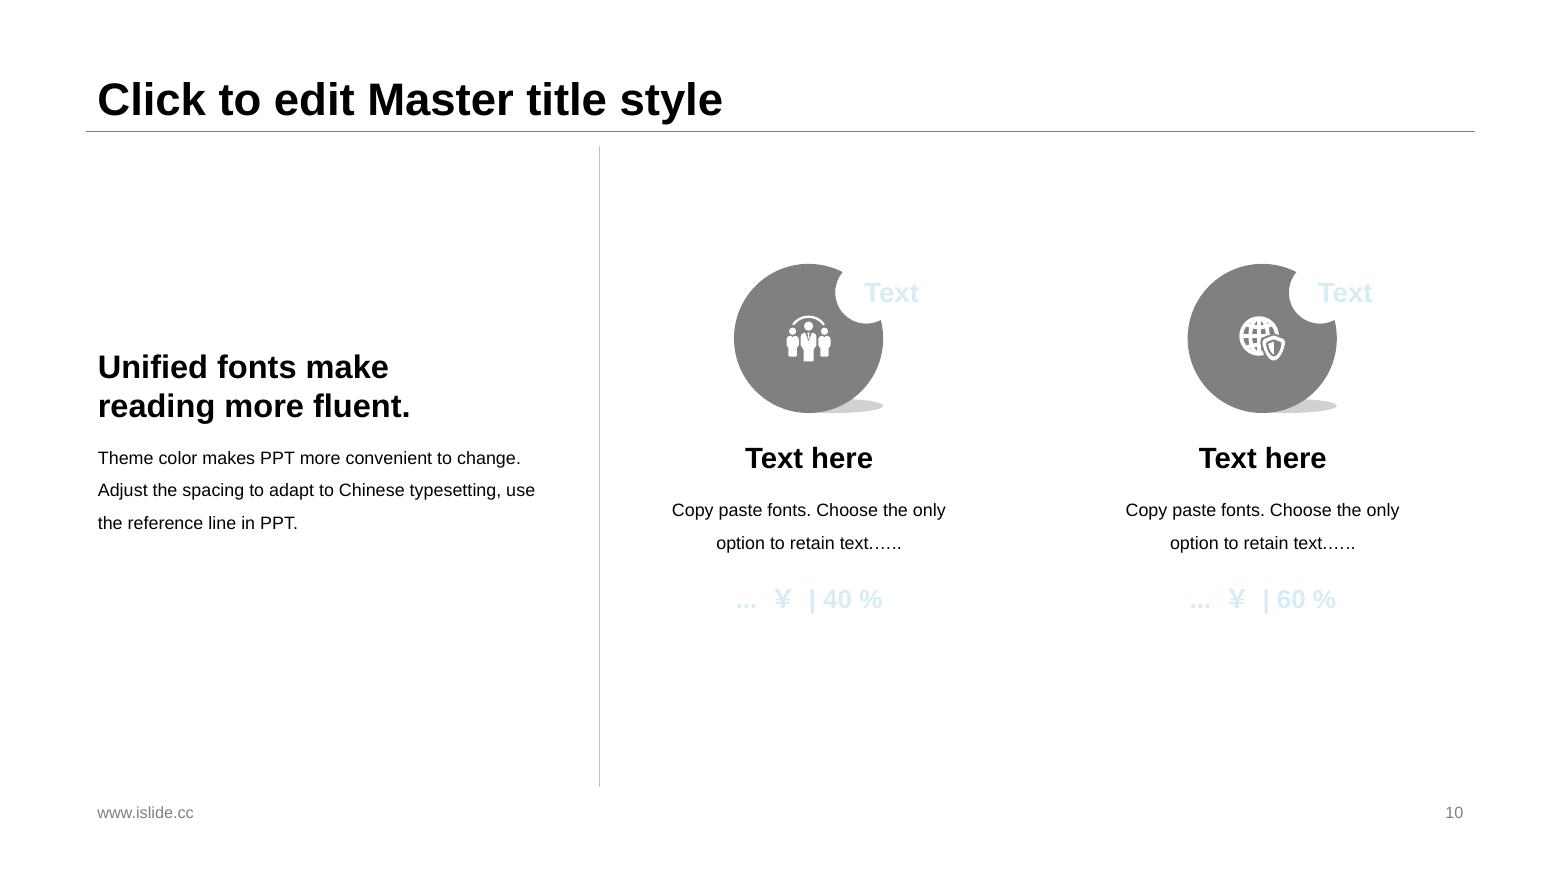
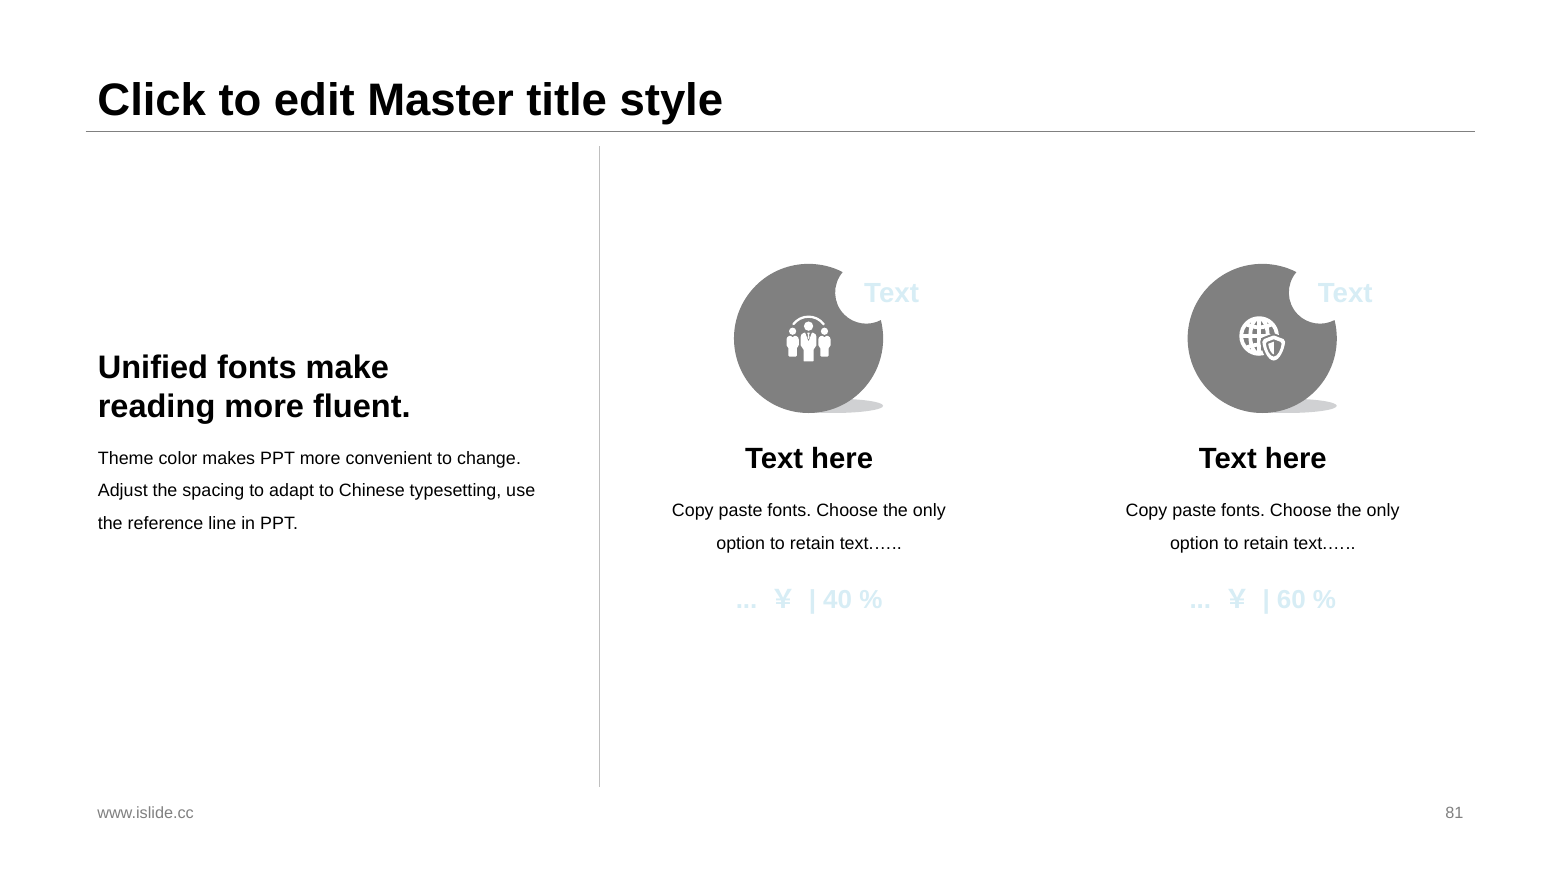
10: 10 -> 81 (1454, 813)
